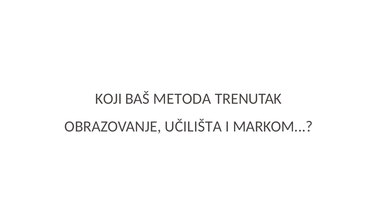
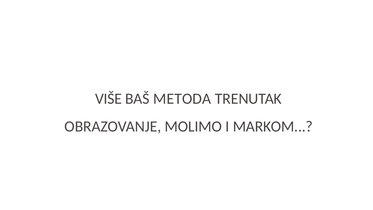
KOJI: KOJI -> VIŠE (109, 99)
UČILIŠTA: UČILIŠTA -> MOLIMO (193, 126)
